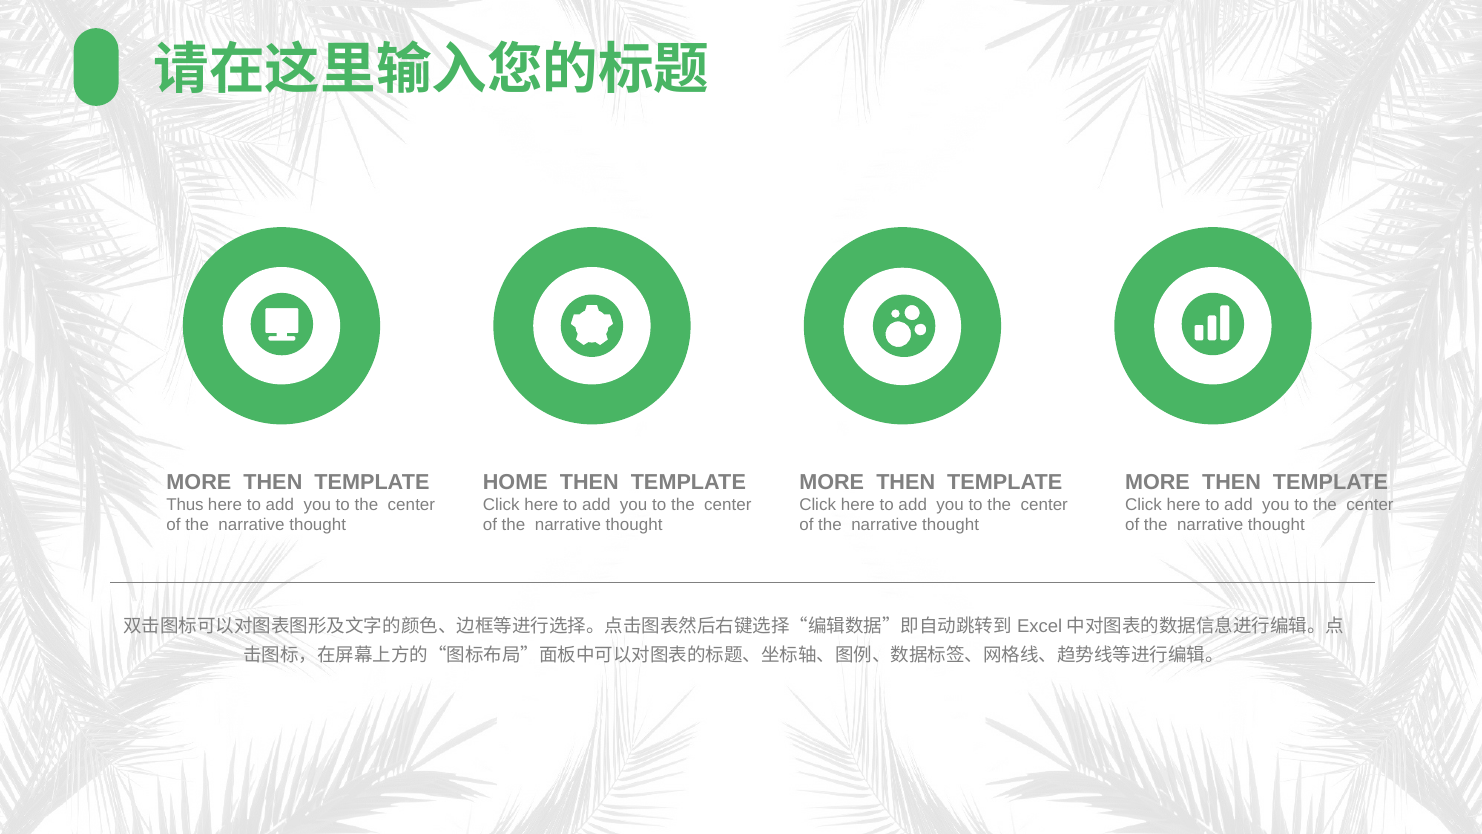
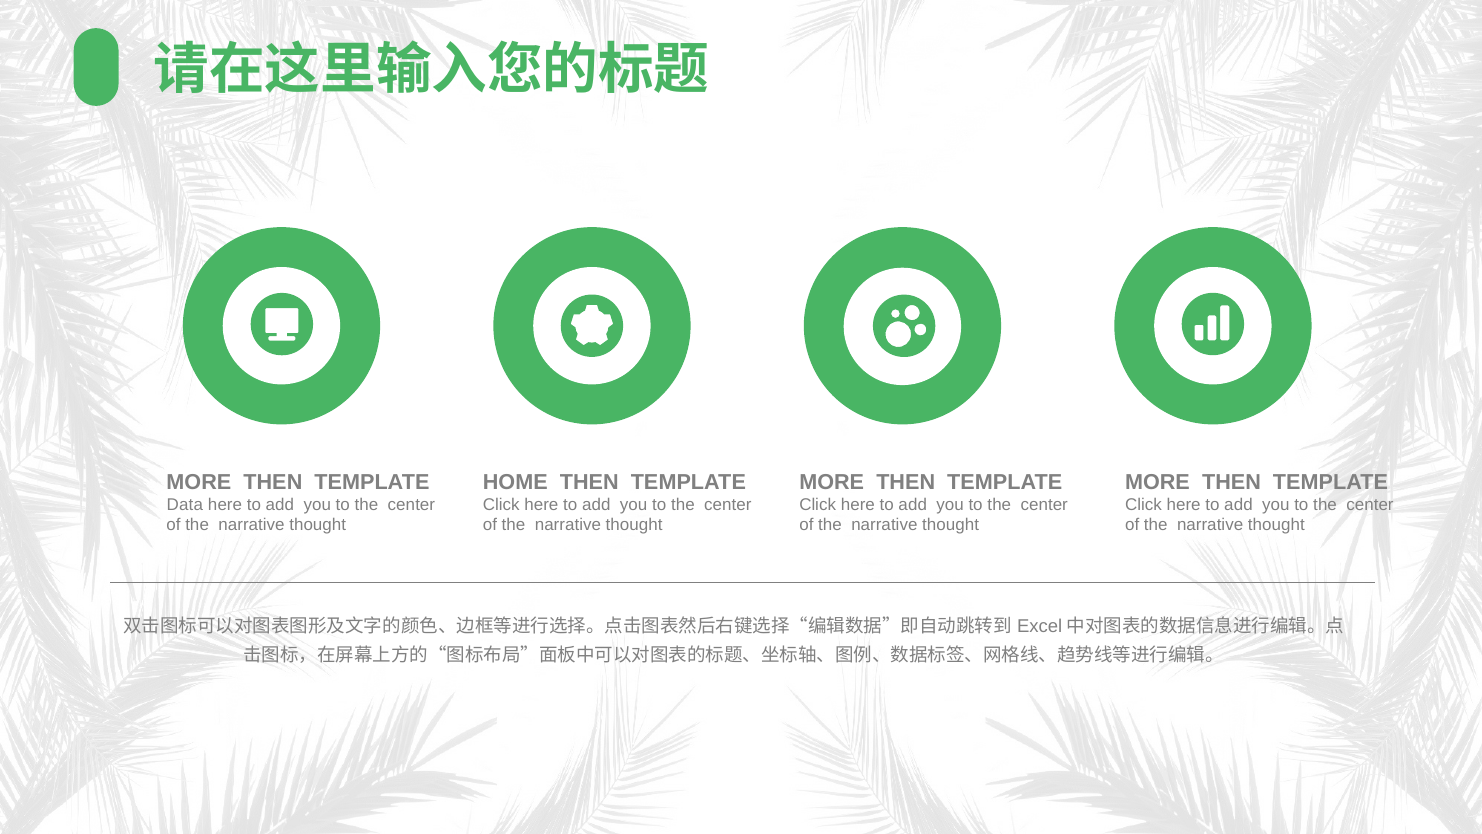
Thus: Thus -> Data (185, 505)
